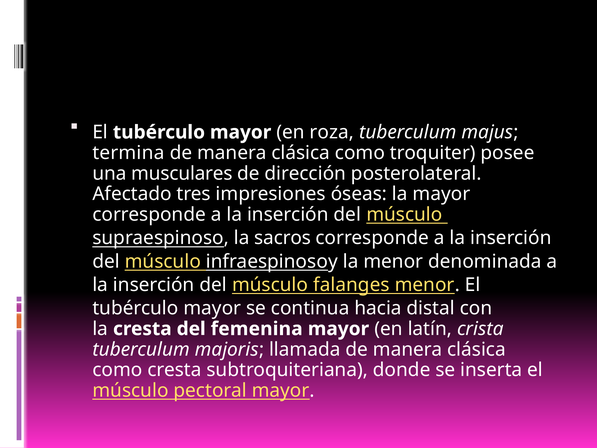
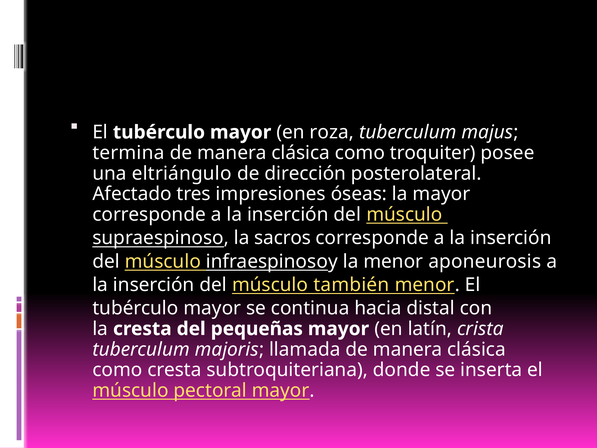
musculares: musculares -> eltriángulo (182, 173)
denominada: denominada -> aponeurosis (485, 261)
falanges: falanges -> también (351, 285)
femenina: femenina -> pequeñas (257, 329)
